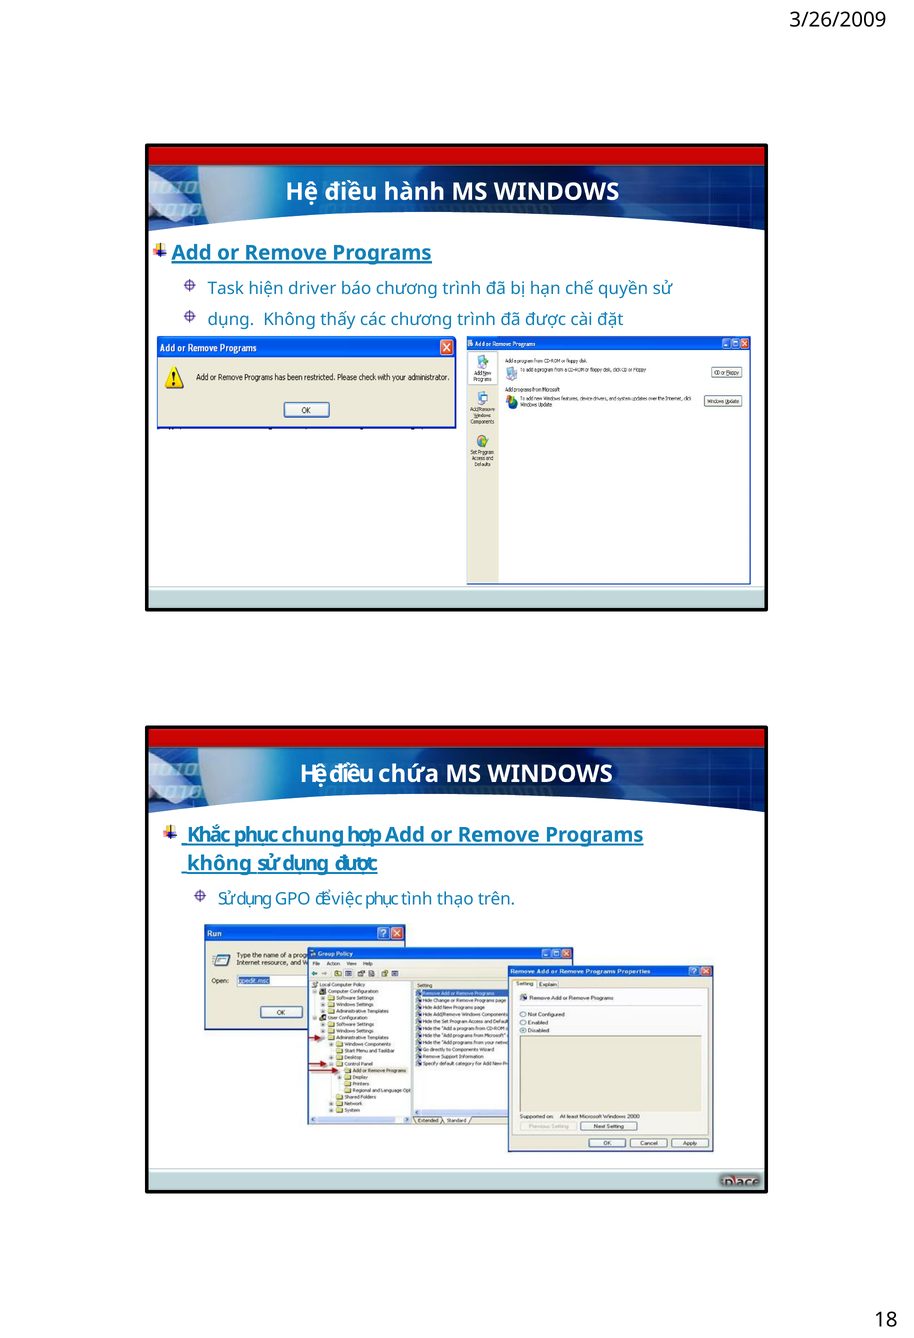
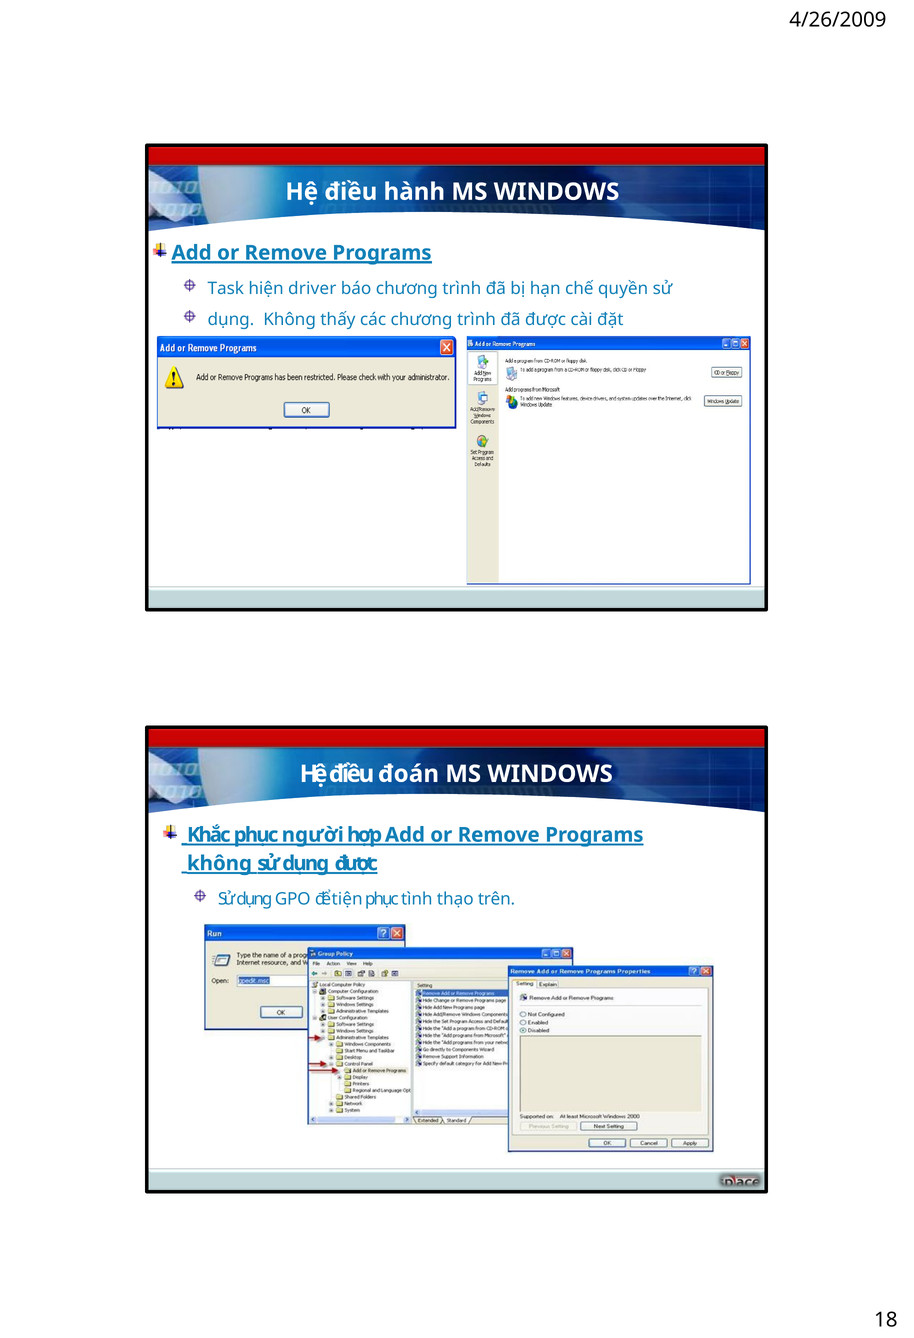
3/26/2009: 3/26/2009 -> 4/26/2009 (838, 20)
chứa: chứa -> đoán (408, 774)
chung: chung -> người (313, 835)
việc: việc -> tiện (347, 899)
